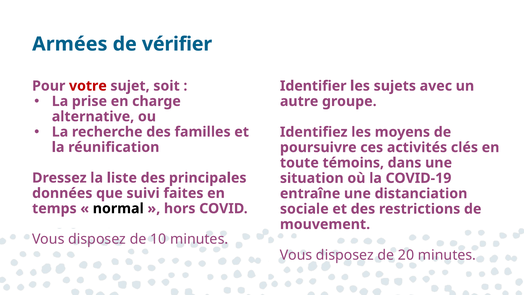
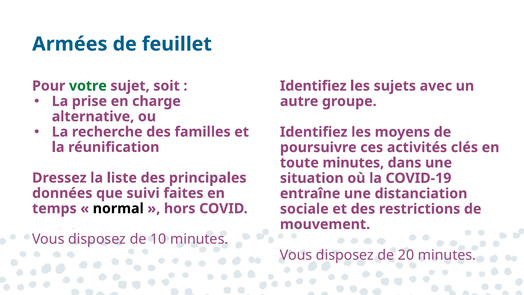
vérifier: vérifier -> feuillet (177, 44)
votre colour: red -> green (88, 86)
Identifier: Identifier -> Identifiez (313, 86)
toute témoins: témoins -> minutes (353, 163)
